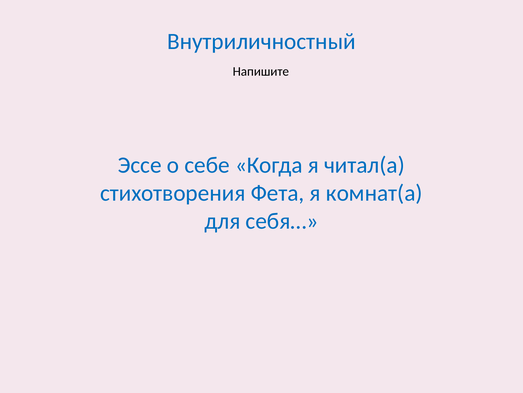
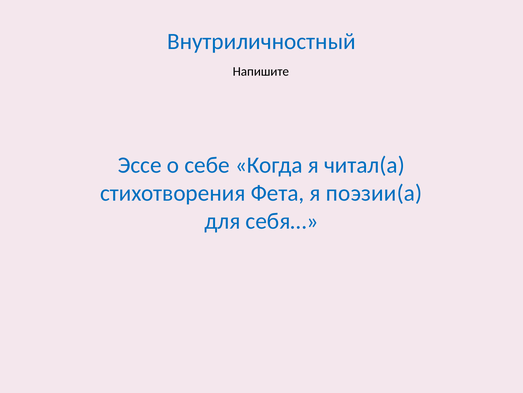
комнат(а: комнат(а -> поэзии(а (374, 193)
